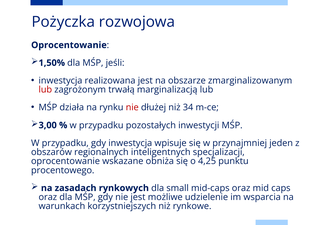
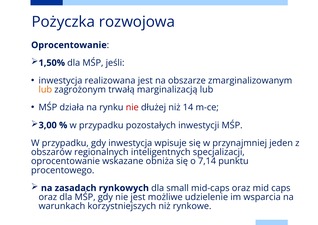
lub colour: red -> orange (45, 90)
34: 34 -> 14 (188, 107)
4,25: 4,25 -> 7,14 (207, 161)
